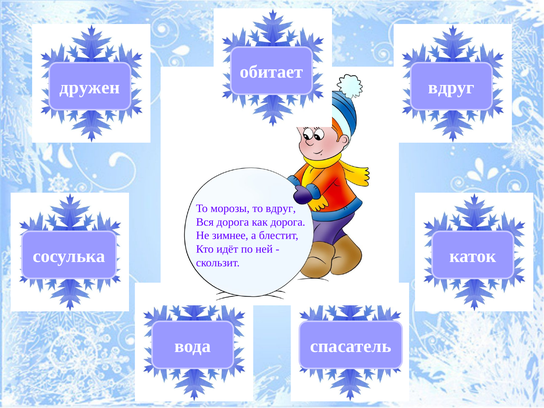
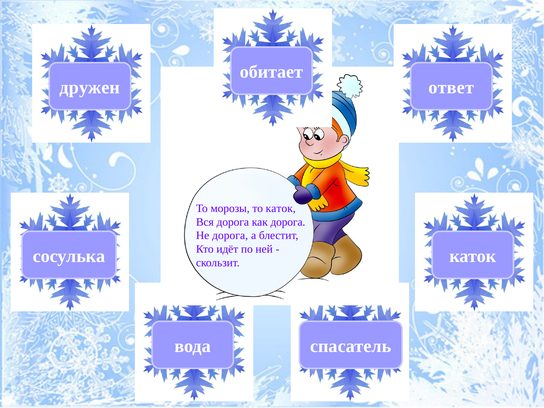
вдруг: вдруг -> ответ (451, 87)
то вдруг: вдруг -> каток (281, 208)
Не зимнее: зимнее -> дорога (230, 236)
